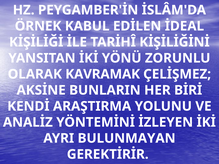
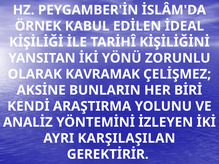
BULUNMAYAN: BULUNMAYAN -> KARŞILAŞILAN (127, 138)
